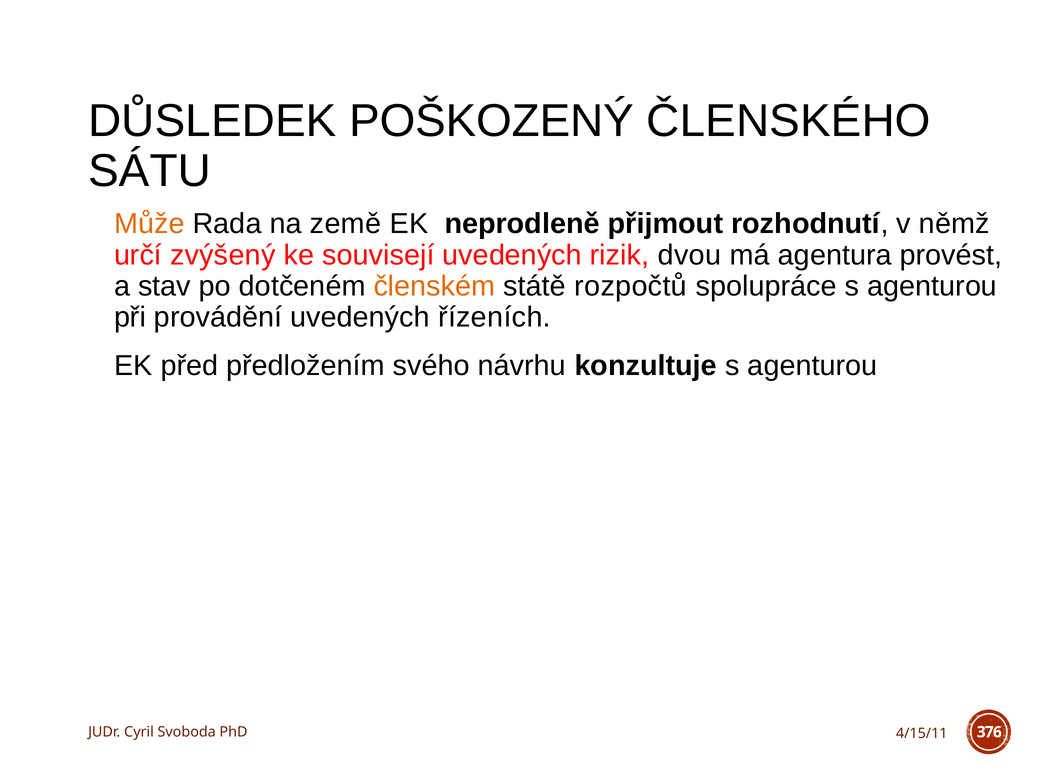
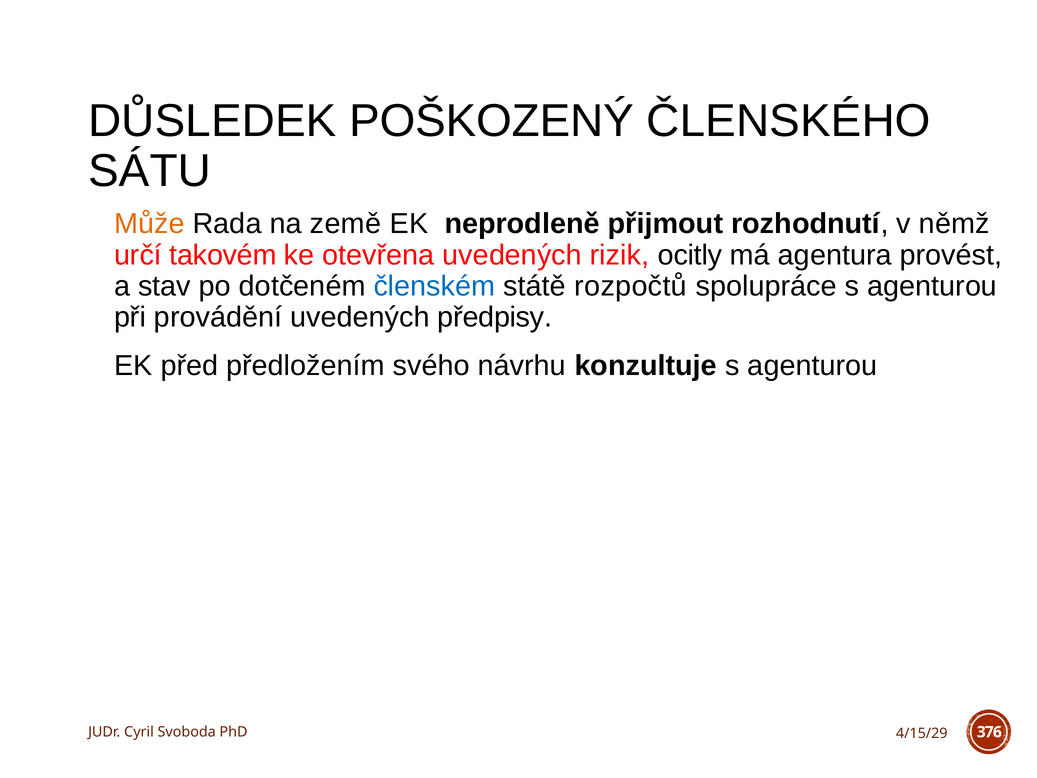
zvýšený: zvýšený -> takovém (223, 255)
souvisejí: souvisejí -> otevřena (378, 255)
dvou: dvou -> ocitly (690, 255)
členském colour: orange -> blue (434, 286)
řízeních: řízeních -> předpisy (495, 317)
4/15/11: 4/15/11 -> 4/15/29 (922, 733)
